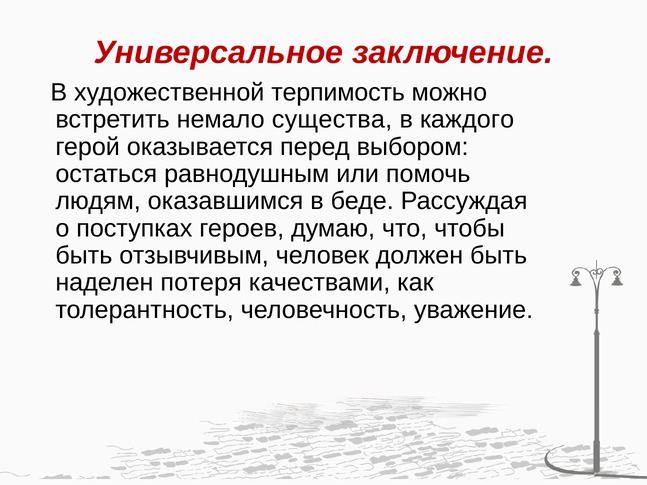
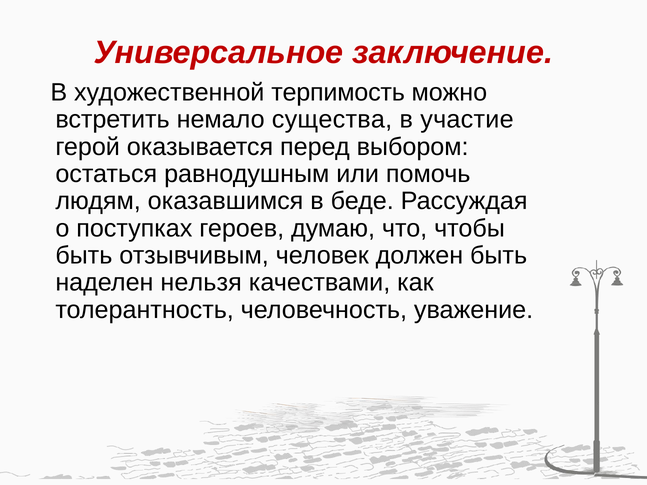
каждого: каждого -> участие (467, 120)
потеря: потеря -> нельзя (201, 283)
